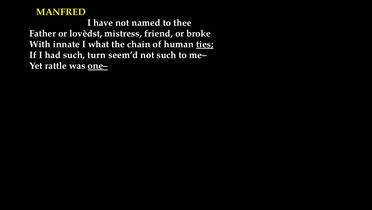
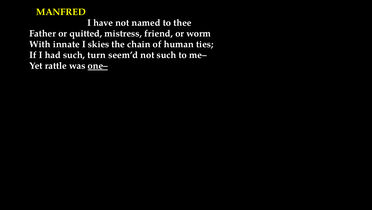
lovèdst: lovèdst -> quitted (86, 33)
broke: broke -> worm (199, 33)
what: what -> skies (99, 44)
ties underline: present -> none (205, 44)
